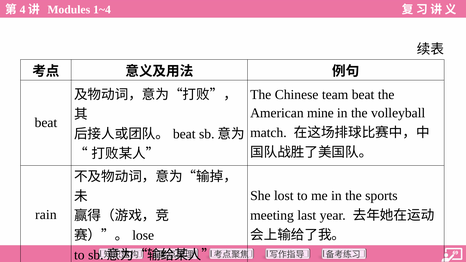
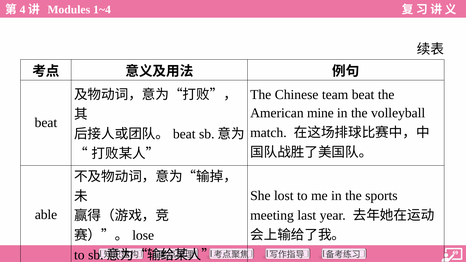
rain: rain -> able (46, 215)
